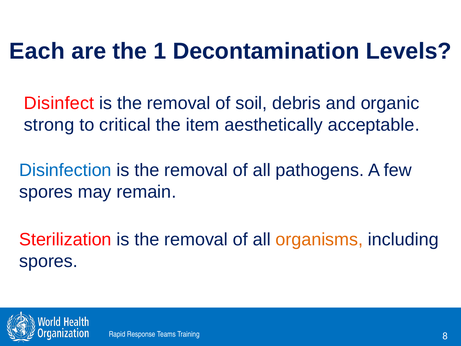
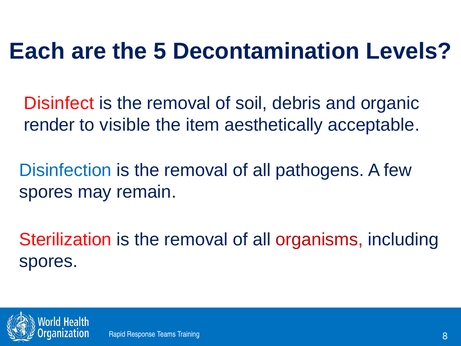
1: 1 -> 5 (160, 51)
strong: strong -> render (49, 125)
critical: critical -> visible (125, 125)
organisms colour: orange -> red (319, 239)
